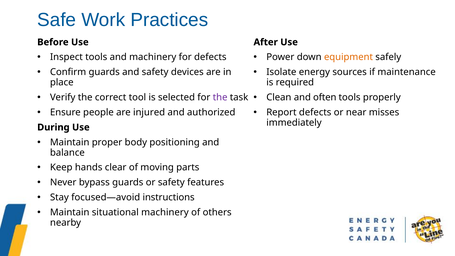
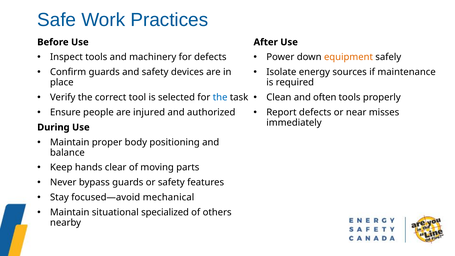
the colour: purple -> blue (220, 97)
instructions: instructions -> mechanical (169, 197)
situational machinery: machinery -> specialized (165, 212)
